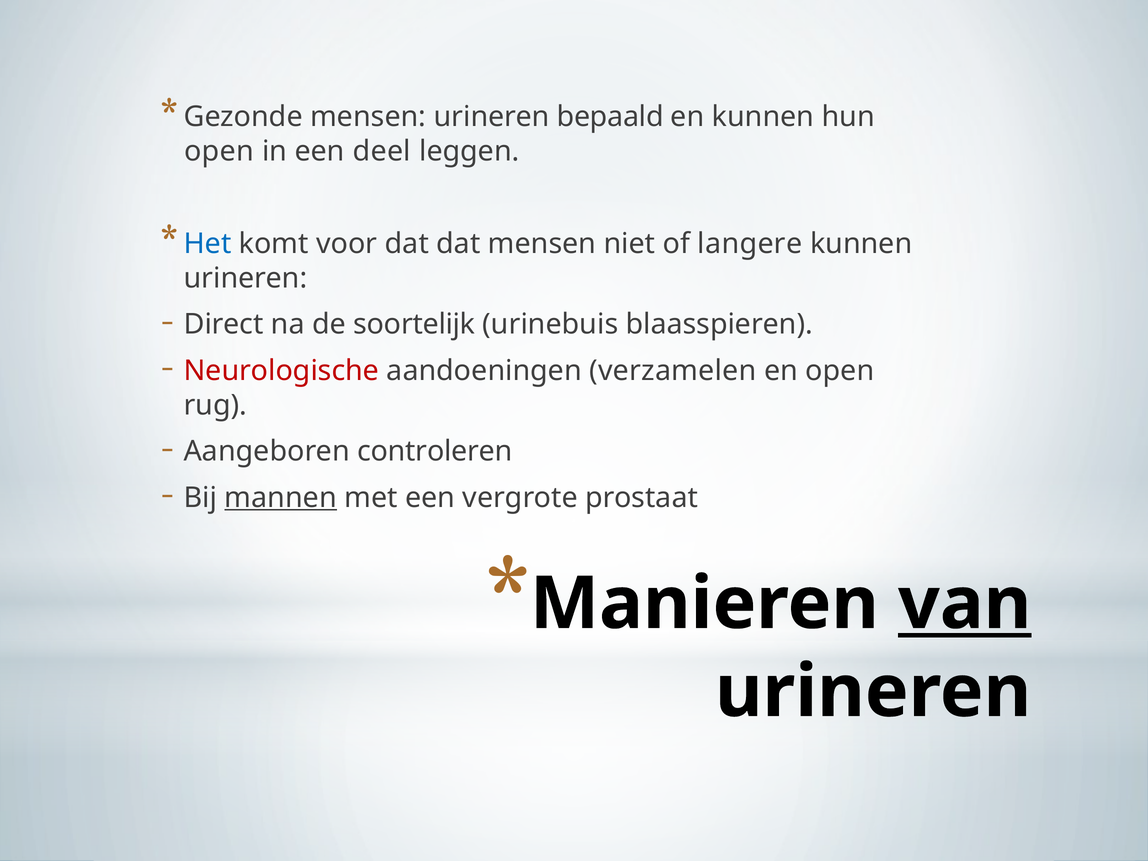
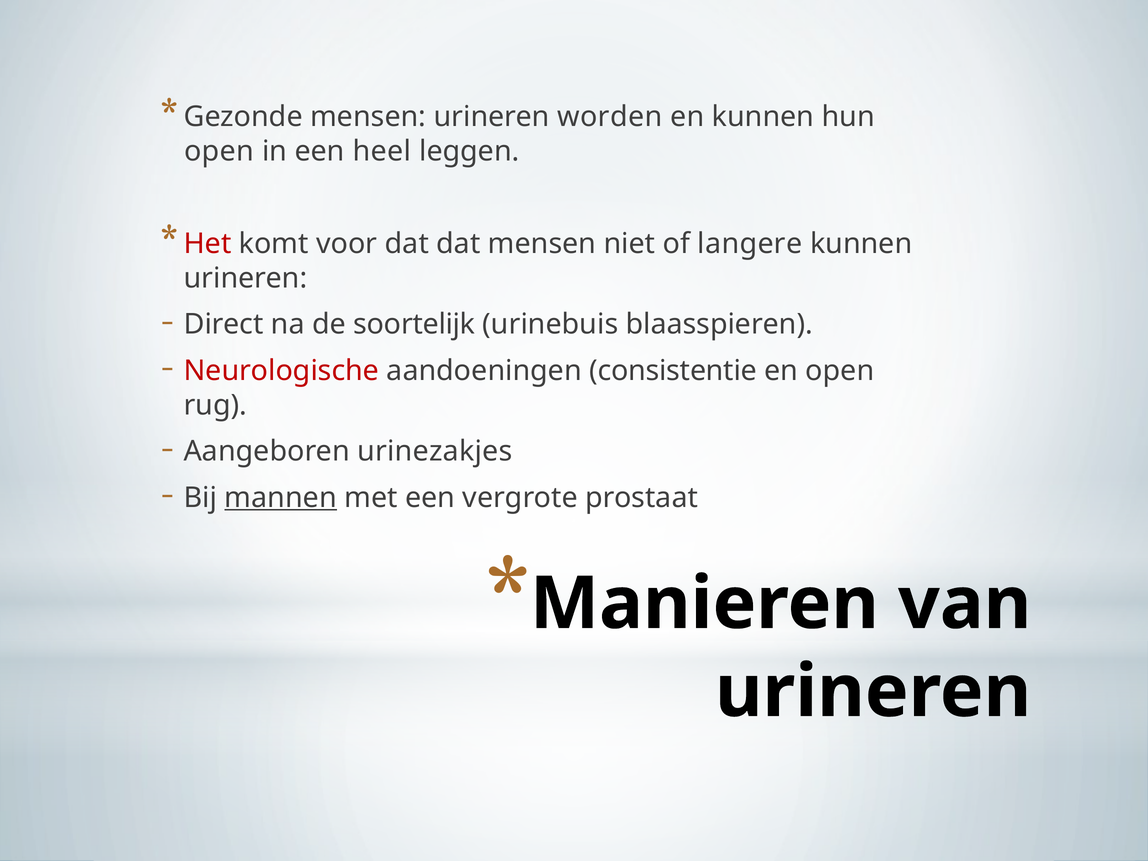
bepaald: bepaald -> worden (610, 117)
deel: deel -> heel (382, 151)
Het colour: blue -> red (208, 244)
verzamelen: verzamelen -> consistentie (673, 371)
controleren: controleren -> urinezakjes (435, 451)
van underline: present -> none (965, 604)
